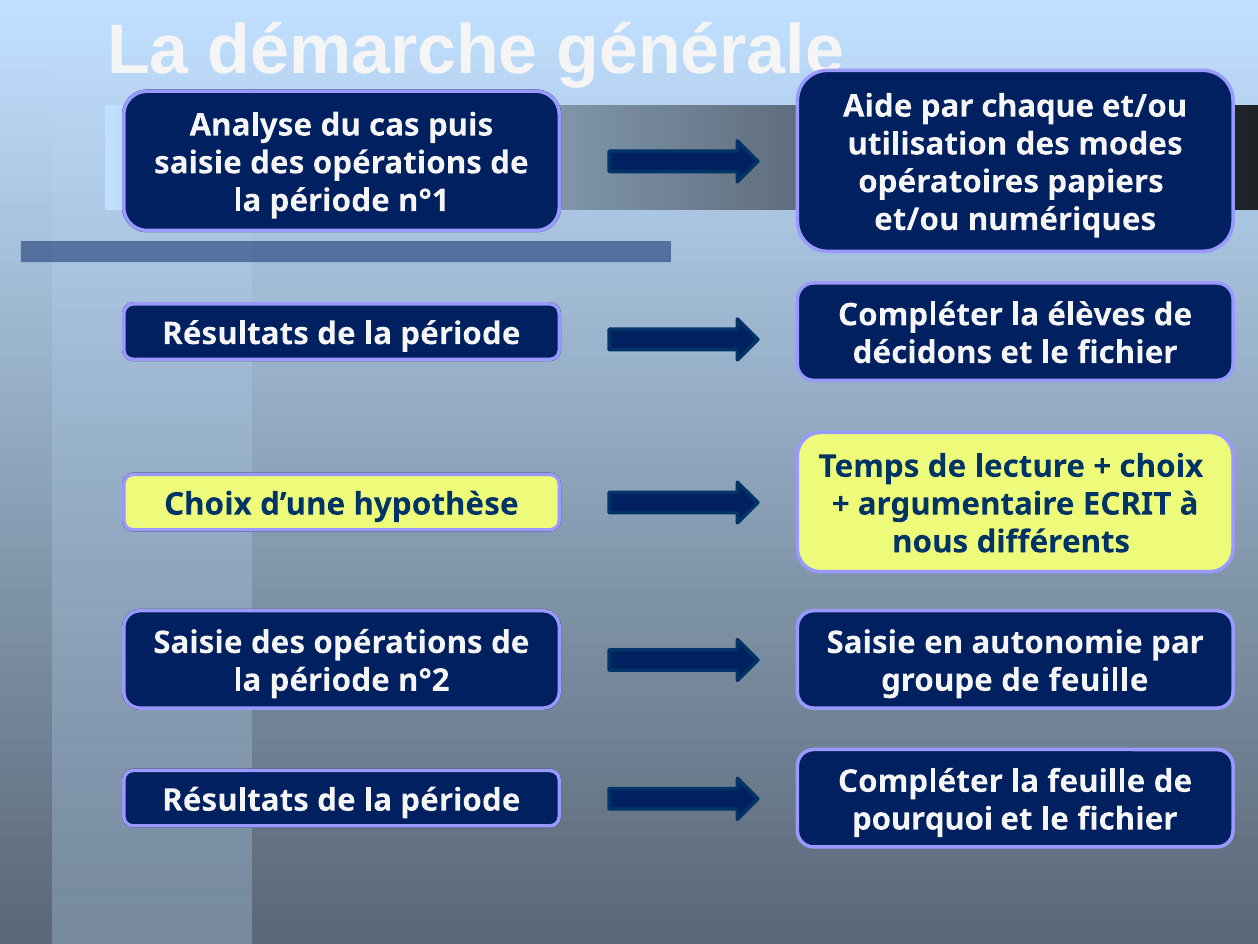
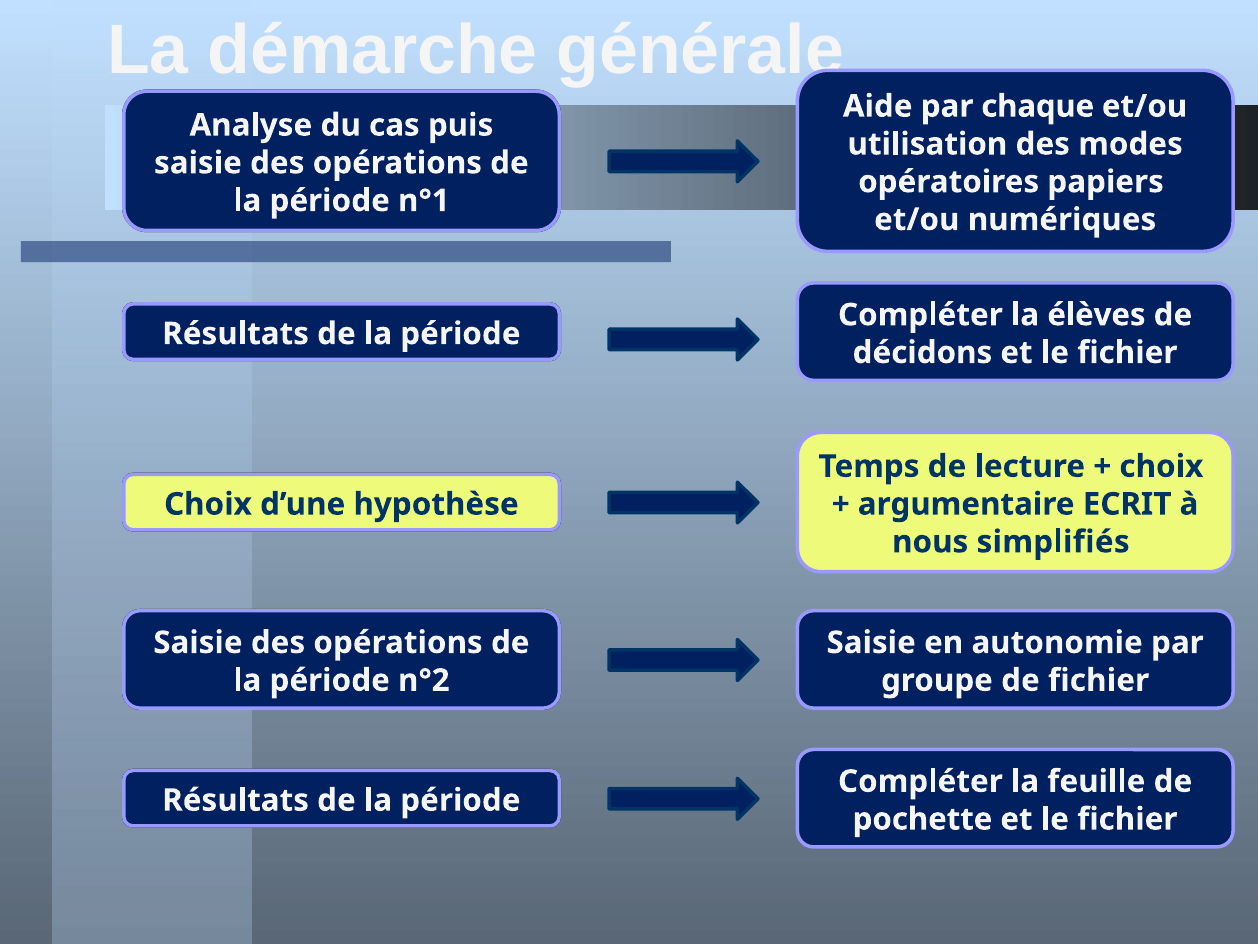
différents: différents -> simplifiés (1053, 542)
de feuille: feuille -> fichier (1099, 680)
pourquoi: pourquoi -> pochette (923, 819)
